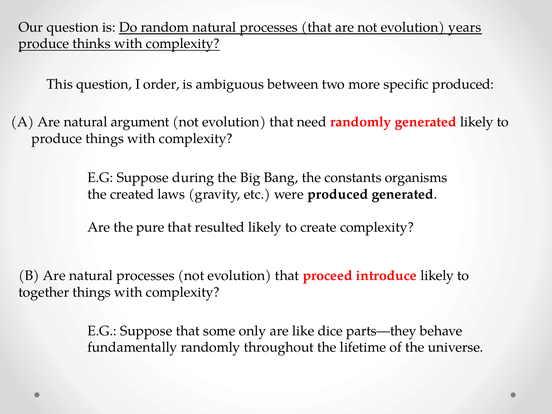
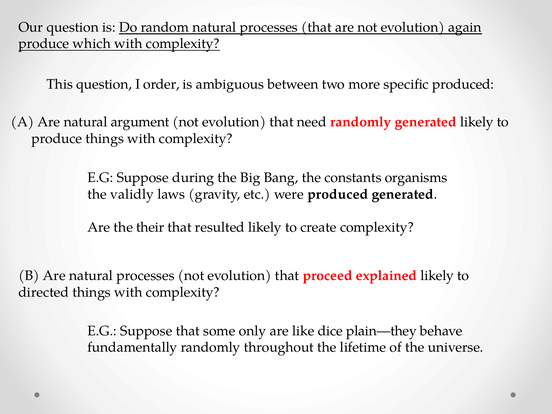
years: years -> again (465, 27)
thinks: thinks -> which (92, 44)
created: created -> validly (132, 194)
pure: pure -> their (150, 227)
introduce: introduce -> explained (386, 276)
together: together -> directed (44, 292)
parts—they: parts—they -> plain—they (381, 331)
